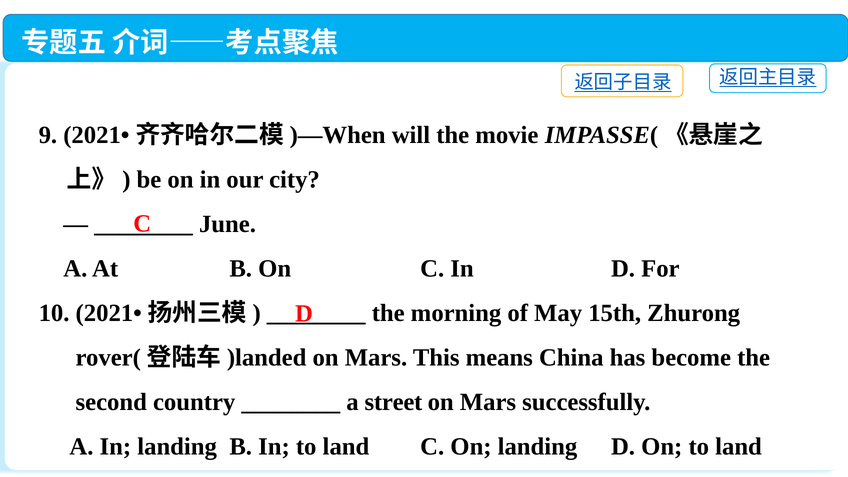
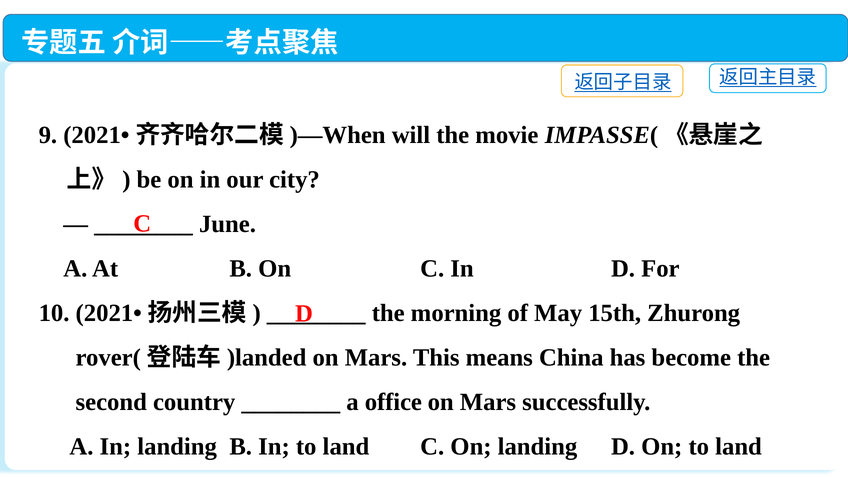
street: street -> office (393, 402)
